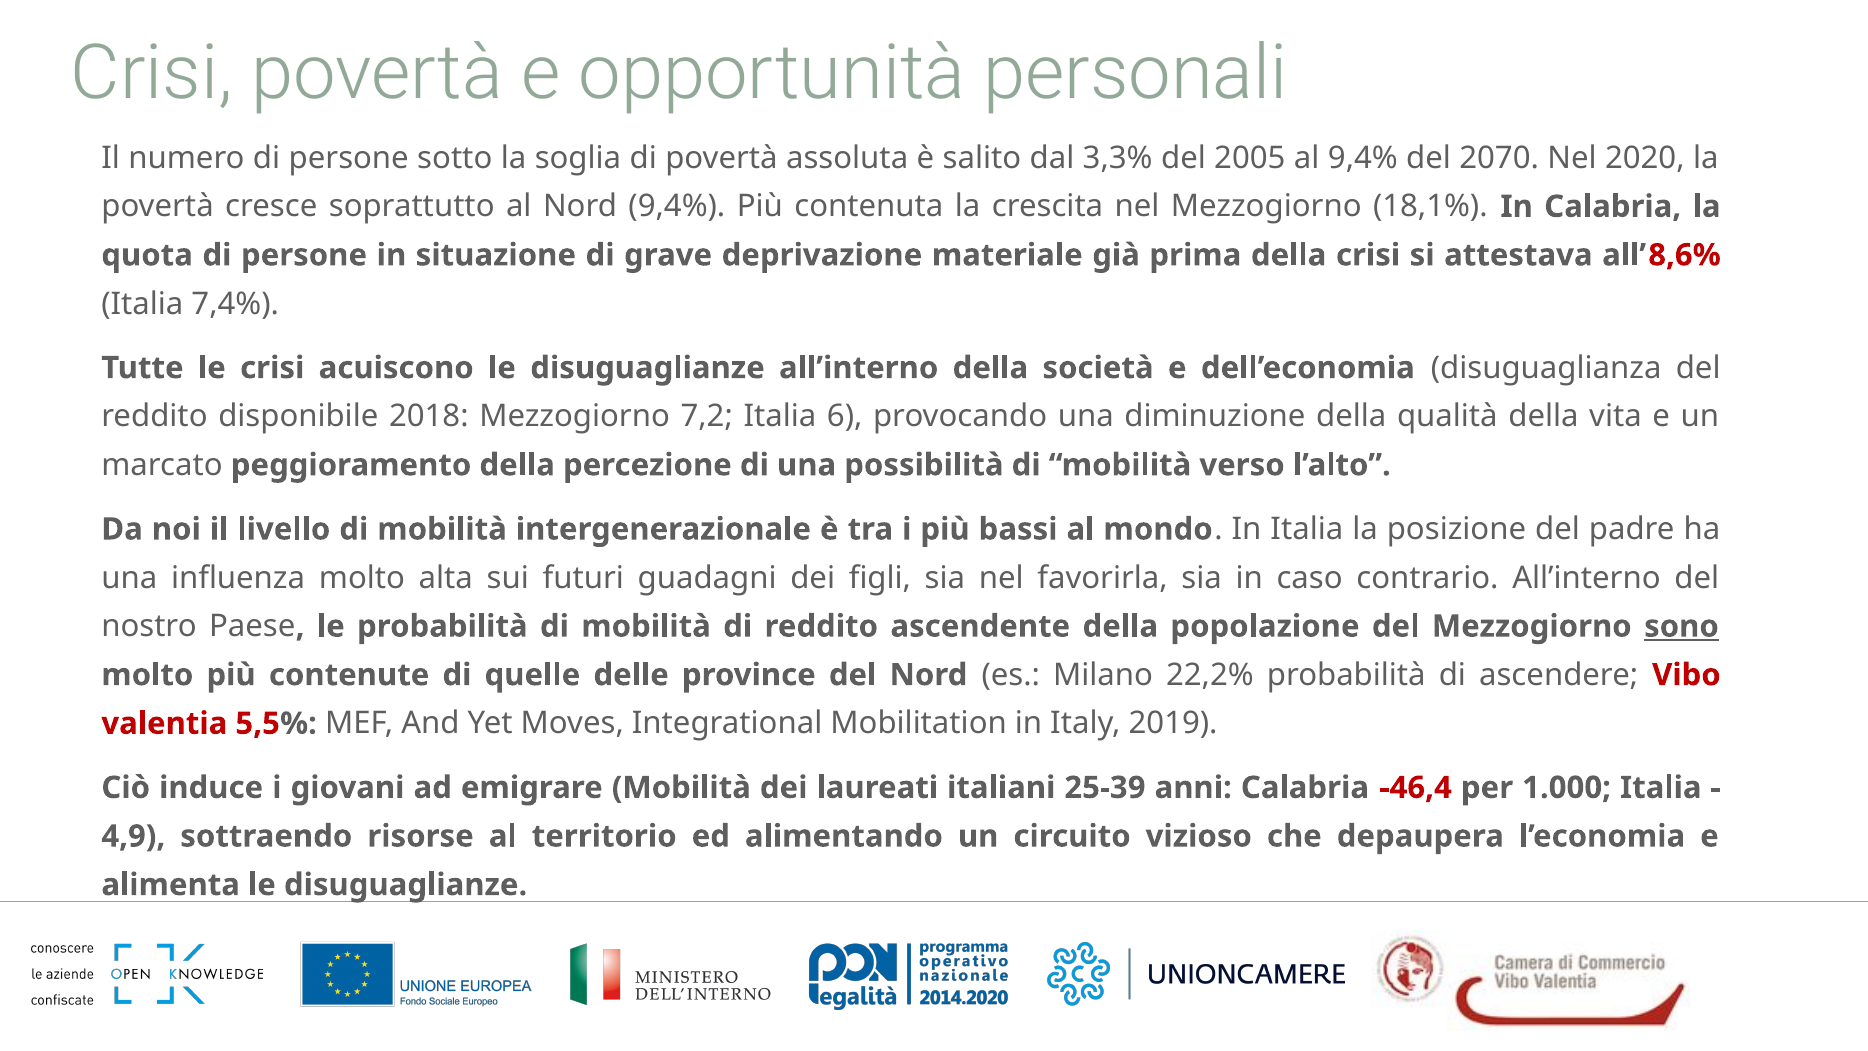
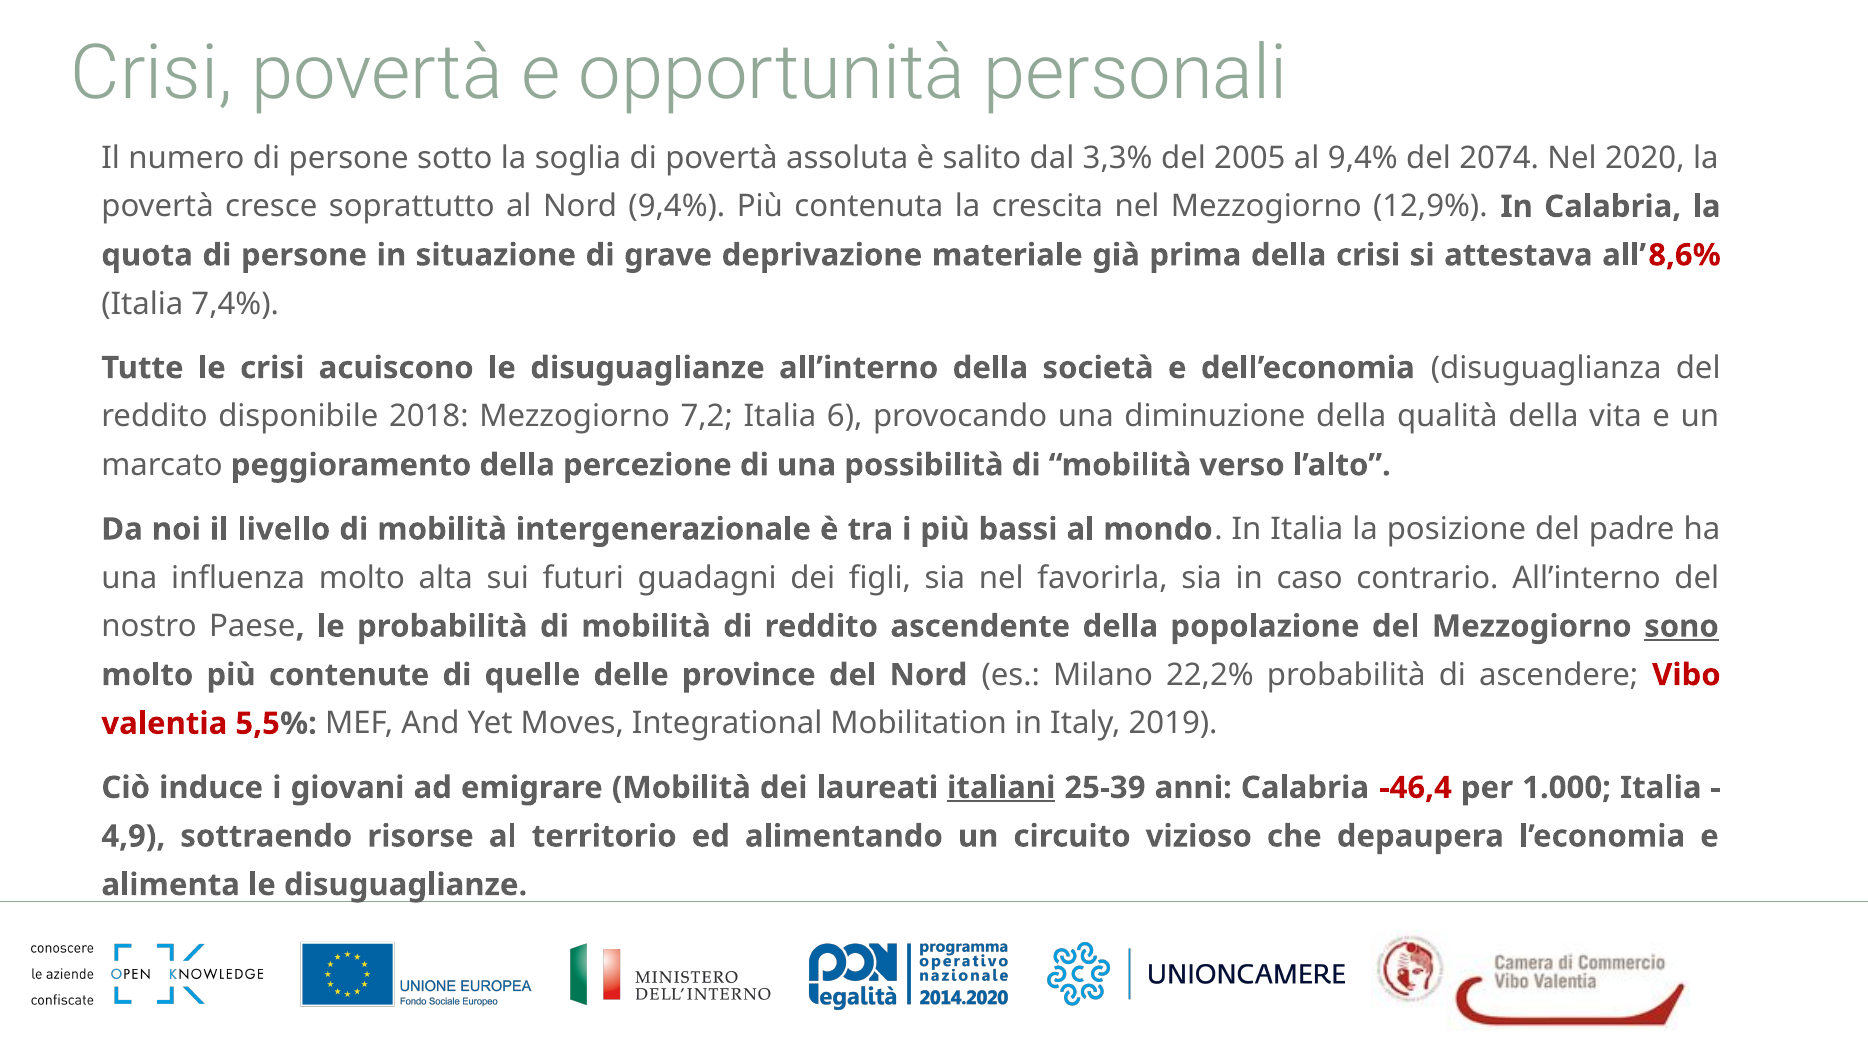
2070: 2070 -> 2074 (1499, 158)
18,1%: 18,1% -> 12,9% (1430, 207)
italiani underline: none -> present (1001, 788)
